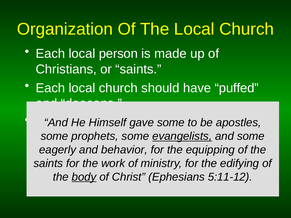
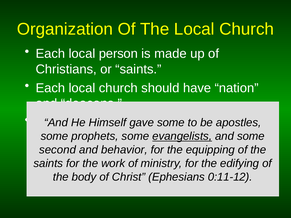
puffed: puffed -> nation (237, 88)
eagerly: eagerly -> second (58, 150)
body underline: present -> none (84, 177)
5:11-12: 5:11-12 -> 0:11-12 (230, 177)
